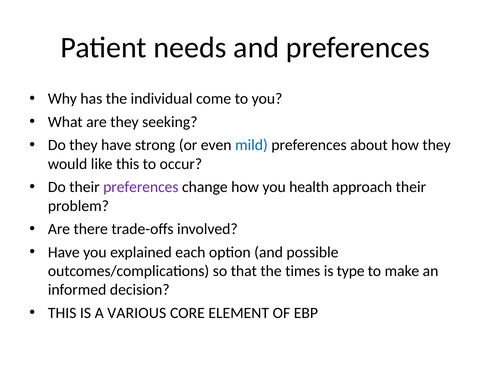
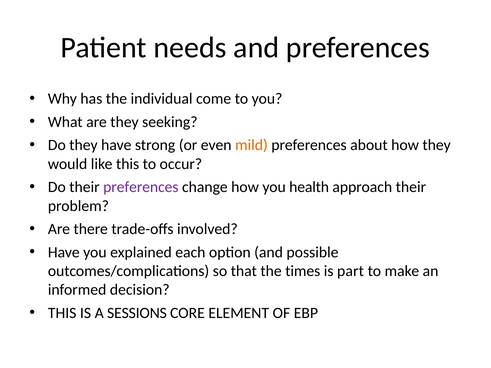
mild colour: blue -> orange (251, 145)
type: type -> part (351, 271)
VARIOUS: VARIOUS -> SESSIONS (137, 313)
